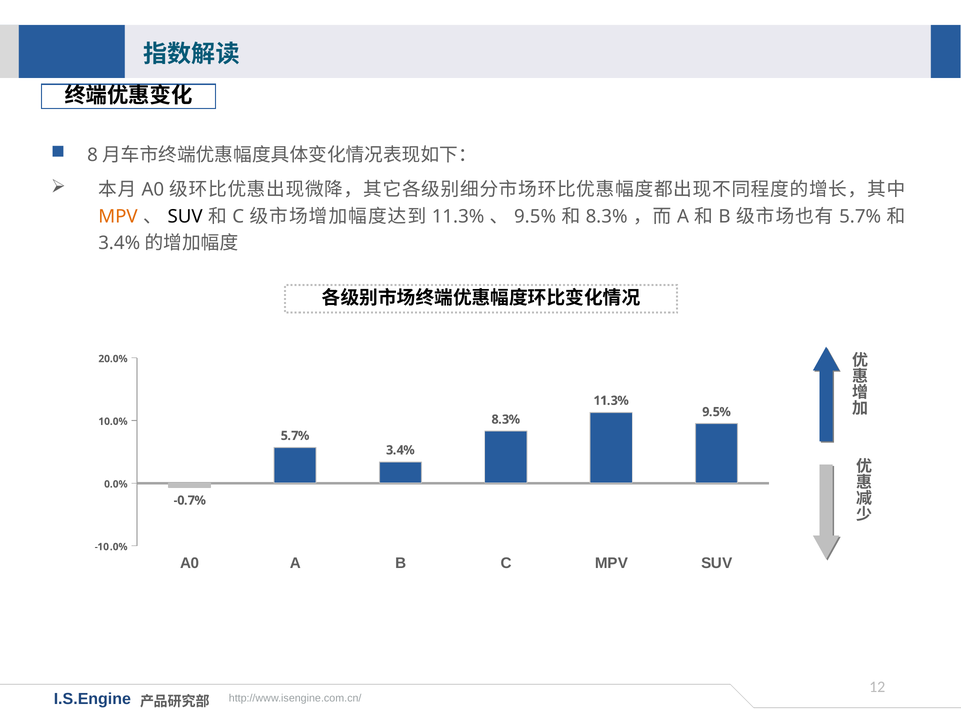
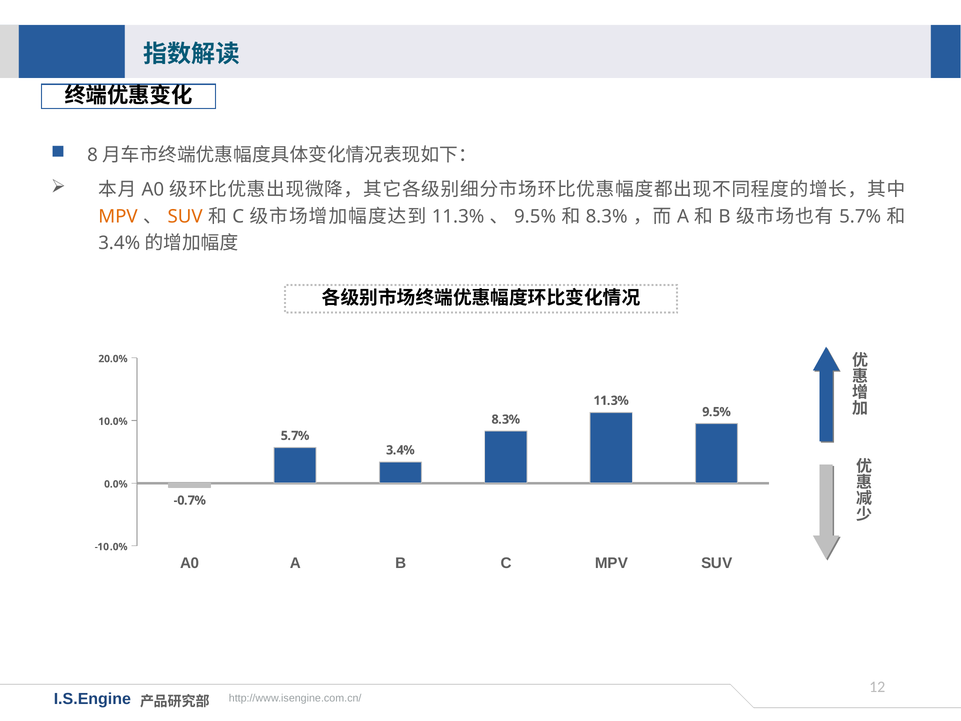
SUV colour: black -> orange (185, 216)
